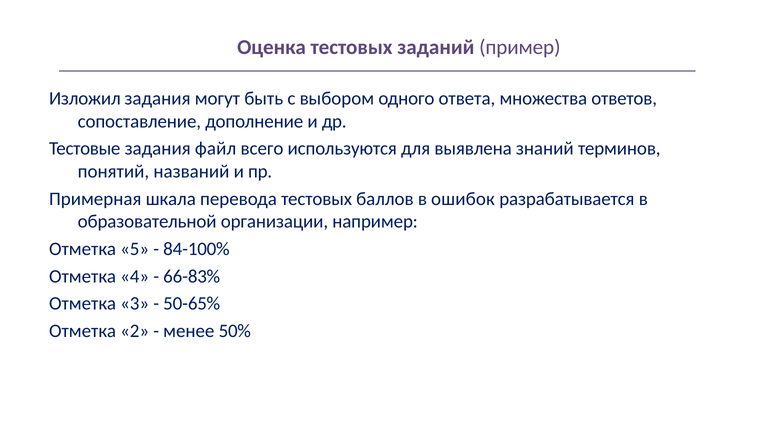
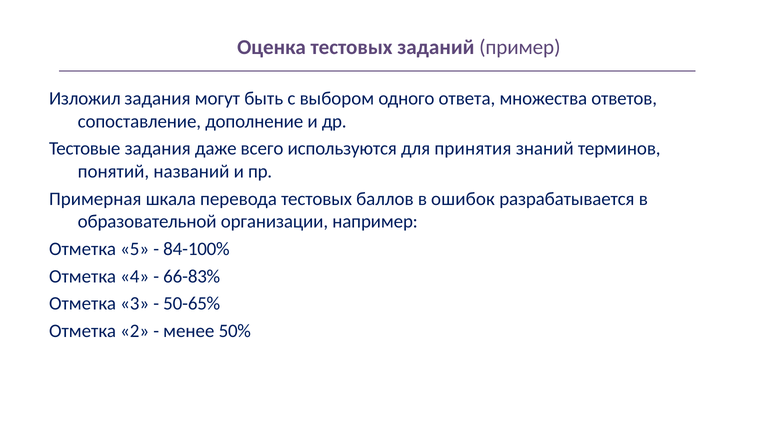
файл: файл -> даже (216, 148)
выявлена: выявлена -> принятия (473, 148)
